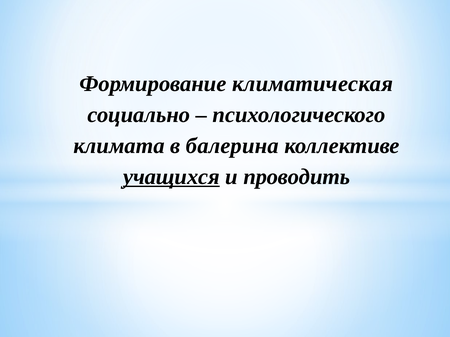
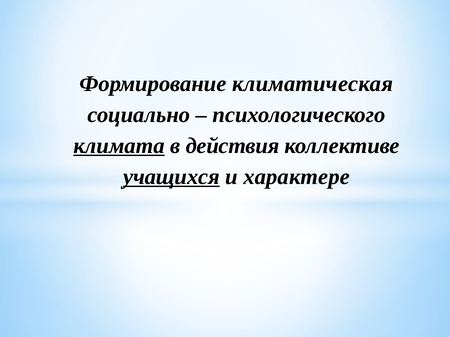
климата underline: none -> present (119, 146)
балерина: балерина -> действия (233, 146)
проводить: проводить -> характере (297, 177)
